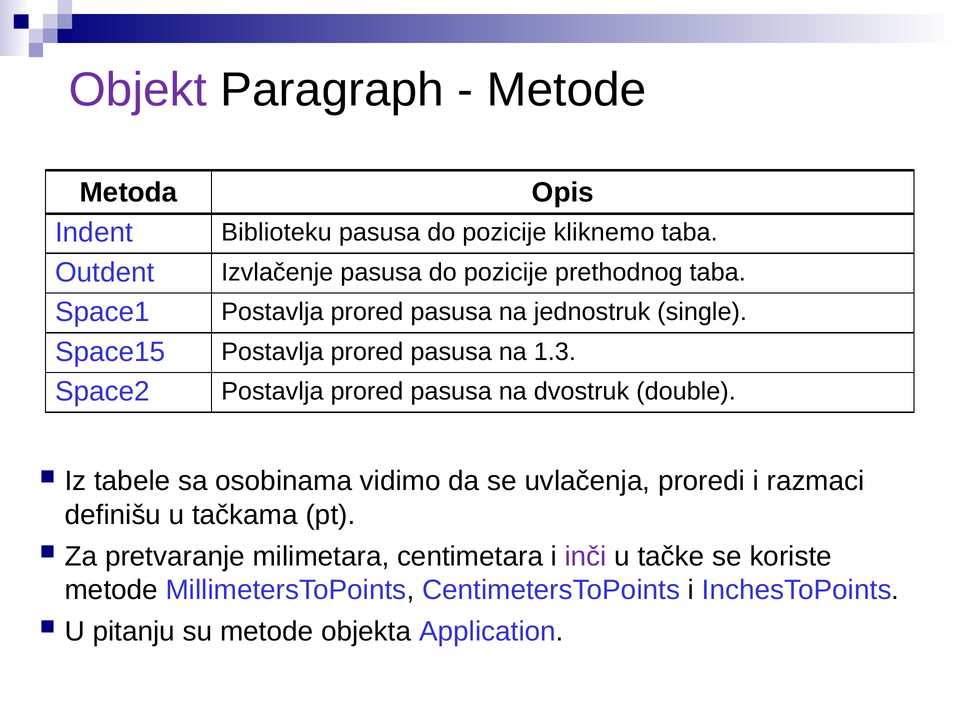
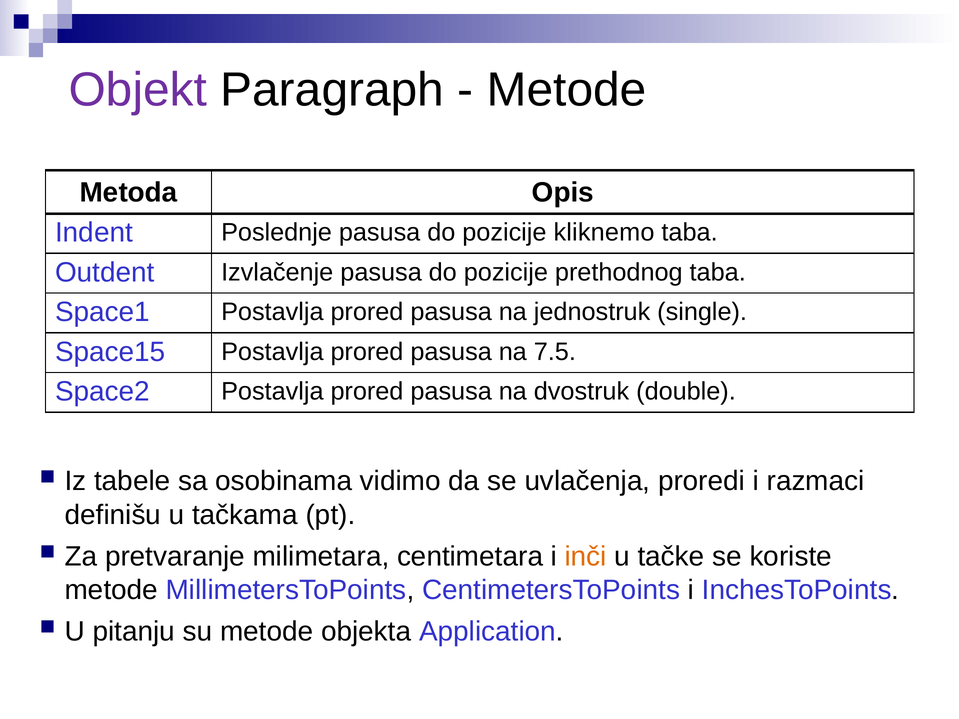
Biblioteku: Biblioteku -> Poslednje (277, 233)
1.3: 1.3 -> 7.5 (555, 352)
inči colour: purple -> orange (586, 557)
